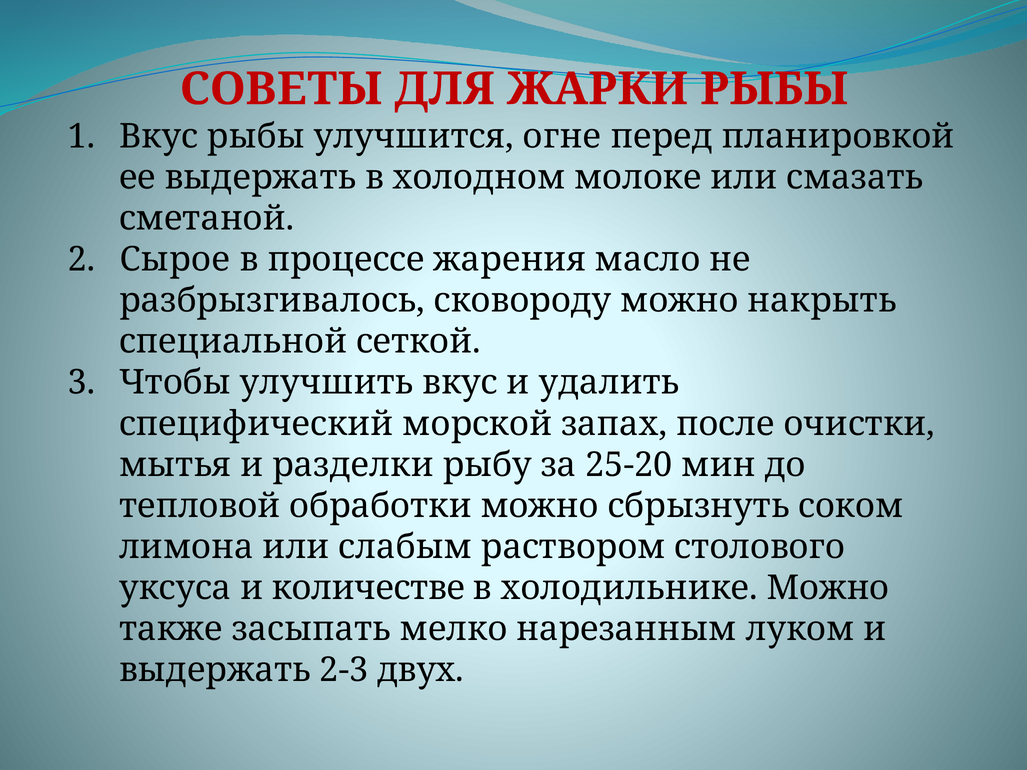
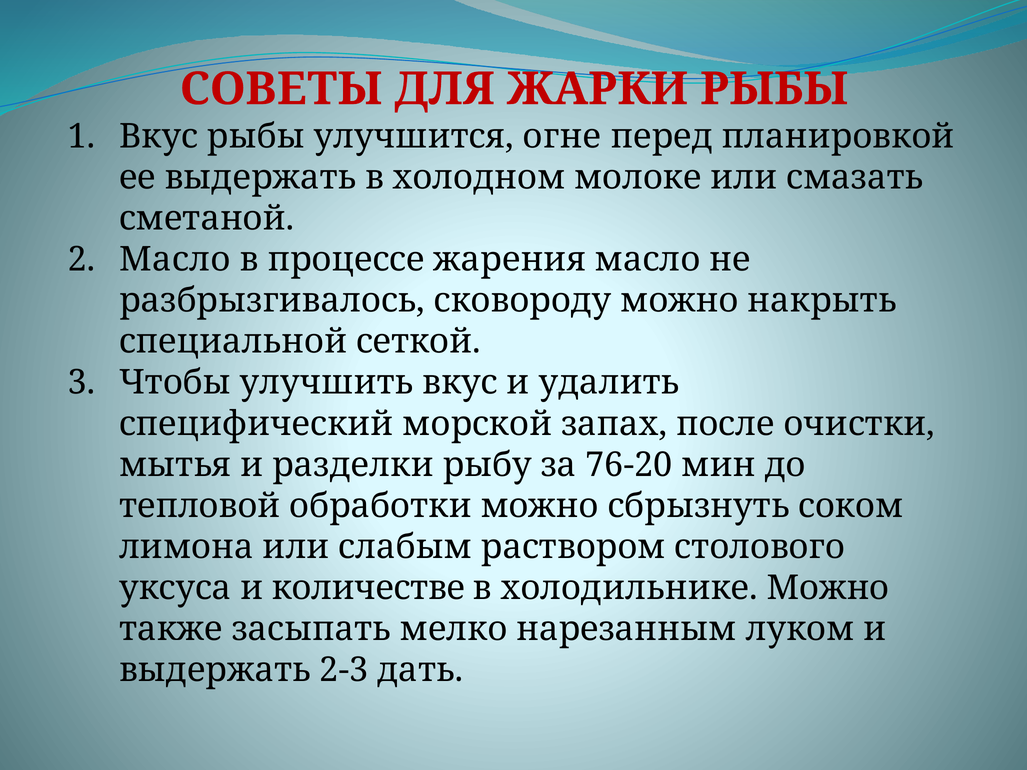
Сырое: Сырое -> Масло (175, 260)
25-20: 25-20 -> 76-20 (629, 465)
двух: двух -> дать (420, 670)
